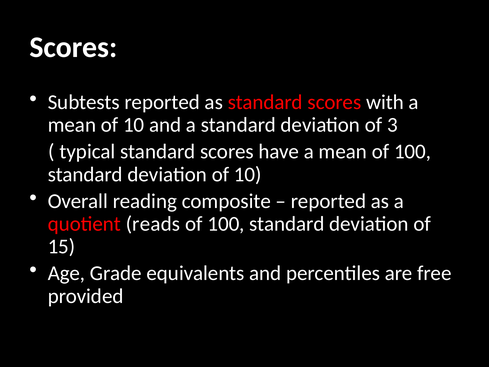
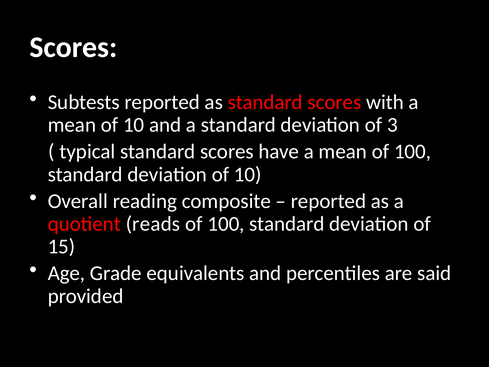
free: free -> said (434, 273)
